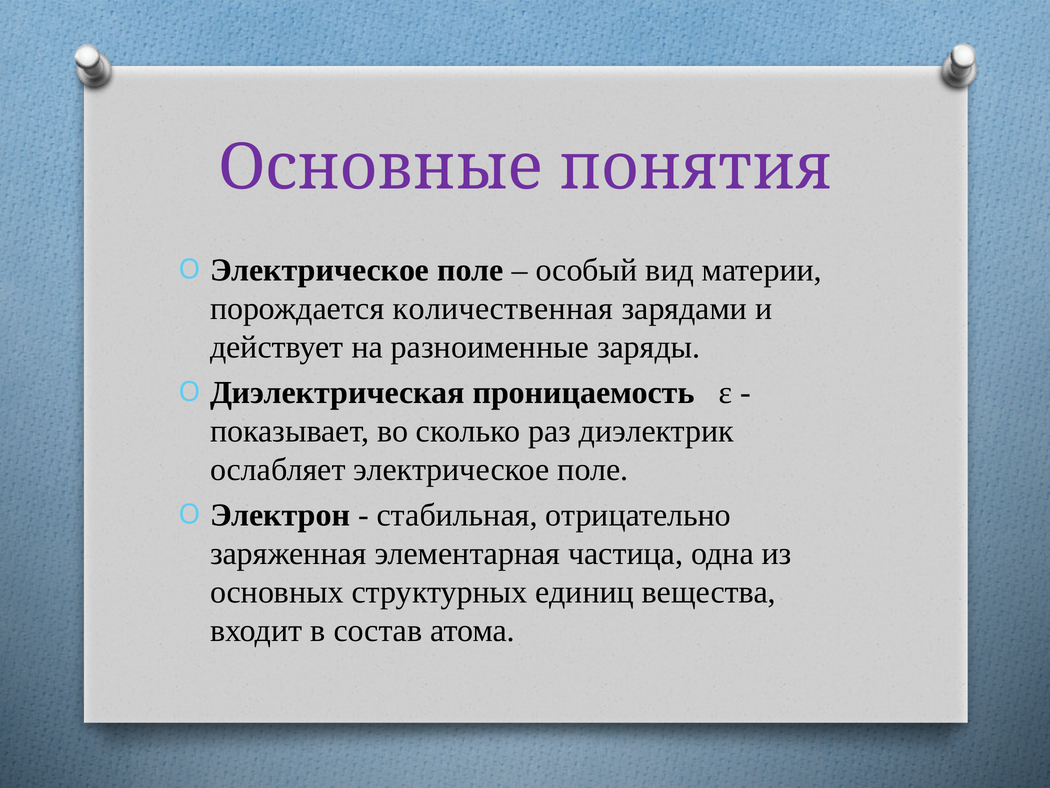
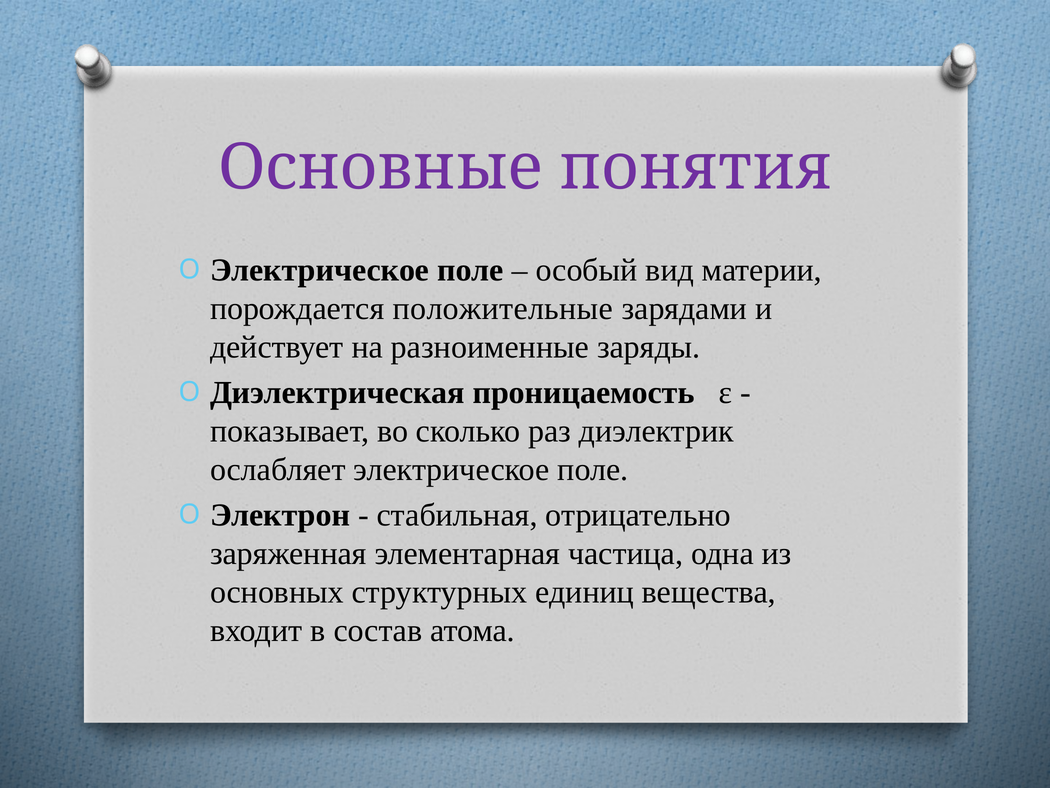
количественная: количественная -> положительные (503, 309)
